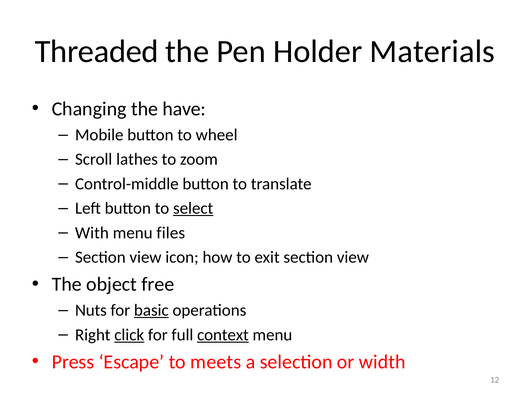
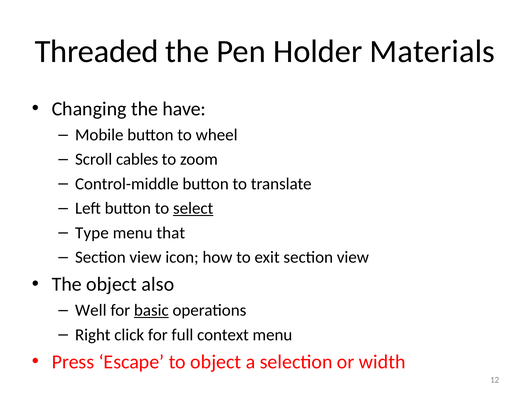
lathes: lathes -> cables (137, 159)
With: With -> Type (92, 233)
files: files -> that (171, 233)
free: free -> also (158, 284)
Nuts: Nuts -> Well (91, 311)
click underline: present -> none (129, 335)
context underline: present -> none (223, 335)
to meets: meets -> object (216, 362)
